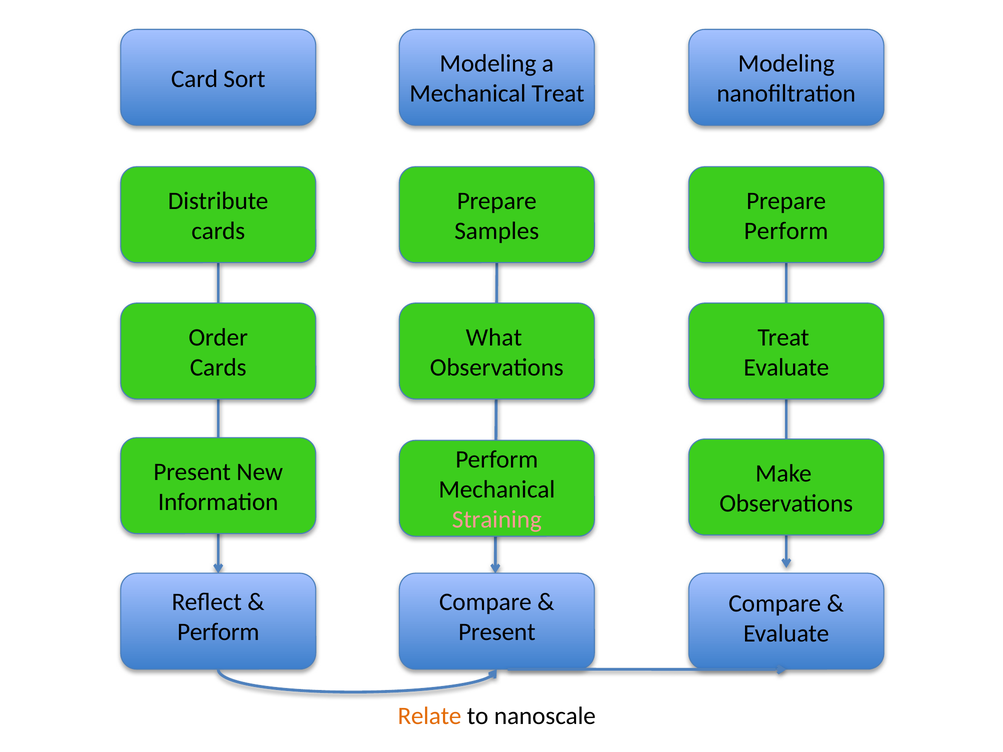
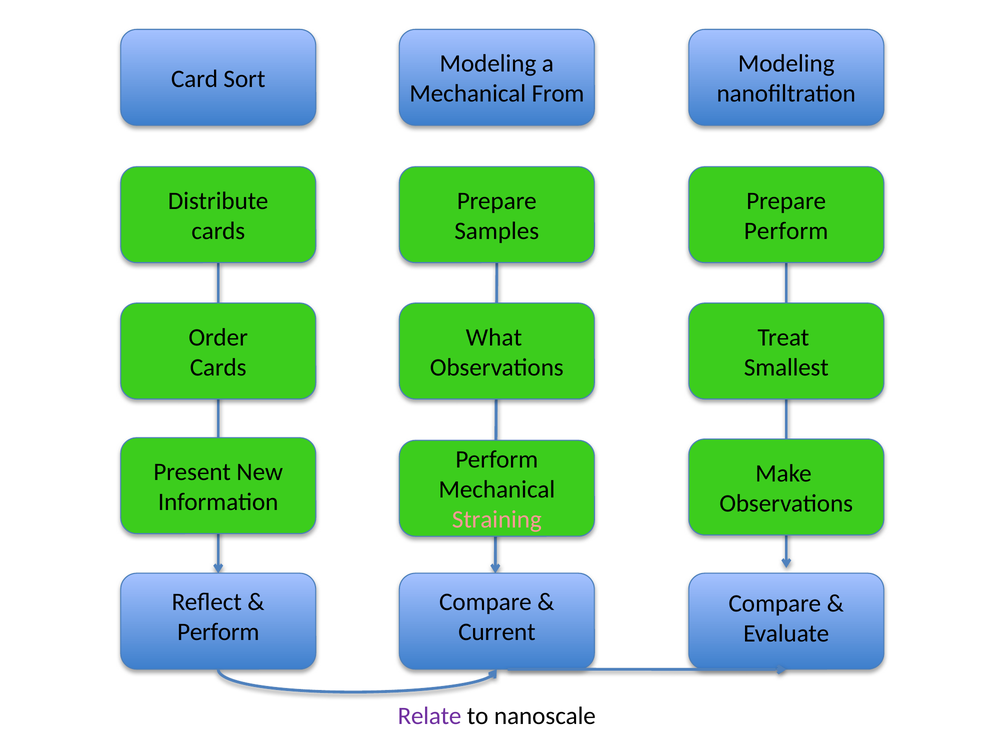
Mechanical Treat: Treat -> From (558, 94)
Evaluate: Evaluate -> Smallest (786, 368)
Present: Present -> Current (497, 632)
Relate colour: orange -> purple (430, 716)
